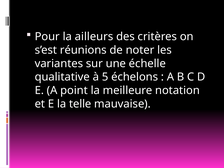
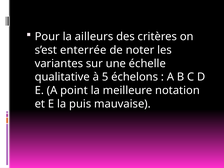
réunions: réunions -> enterrée (83, 50)
telle: telle -> puis (80, 104)
